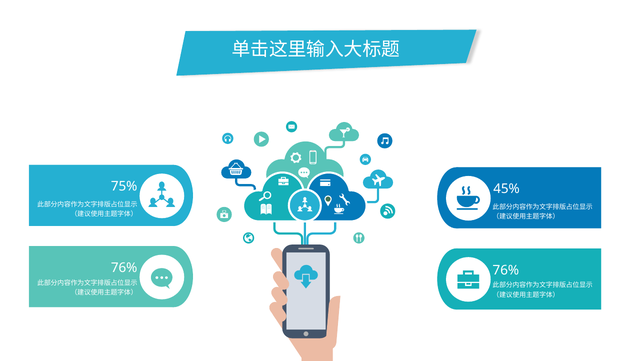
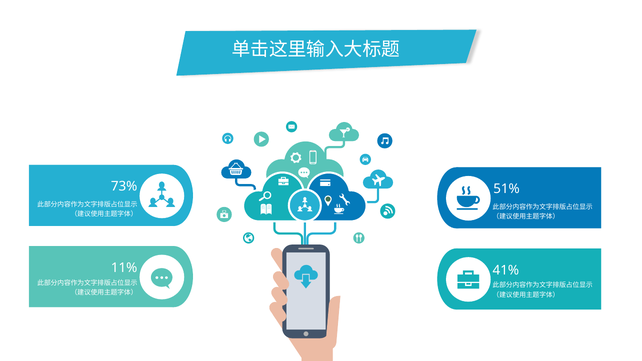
75%: 75% -> 73% (124, 187)
45%: 45% -> 51% (507, 189)
76%: 76% -> 11% (124, 268)
76%: 76% -> 41% (506, 270)
